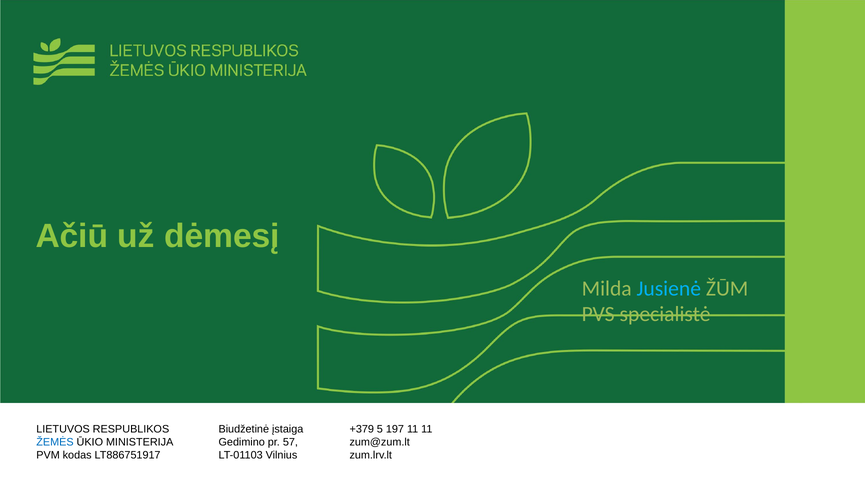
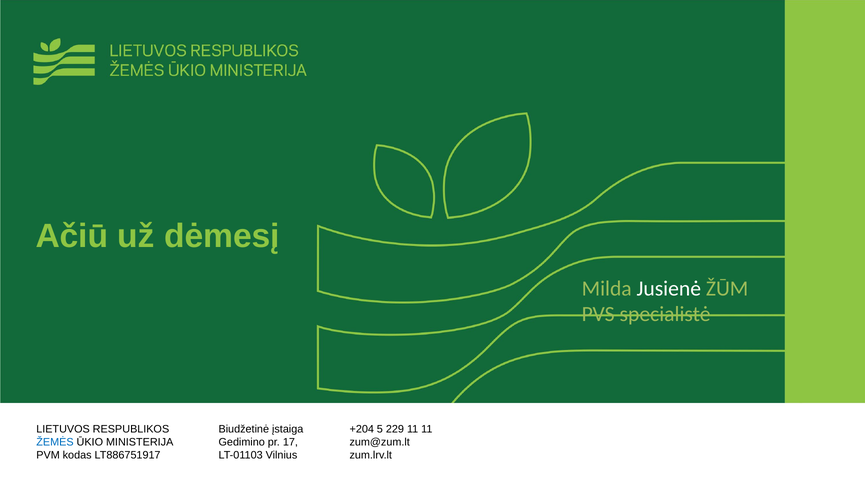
Jusienė colour: light blue -> white (669, 289)
+379: +379 -> +204 (362, 430)
197: 197 -> 229 (395, 430)
57: 57 -> 17 (290, 443)
